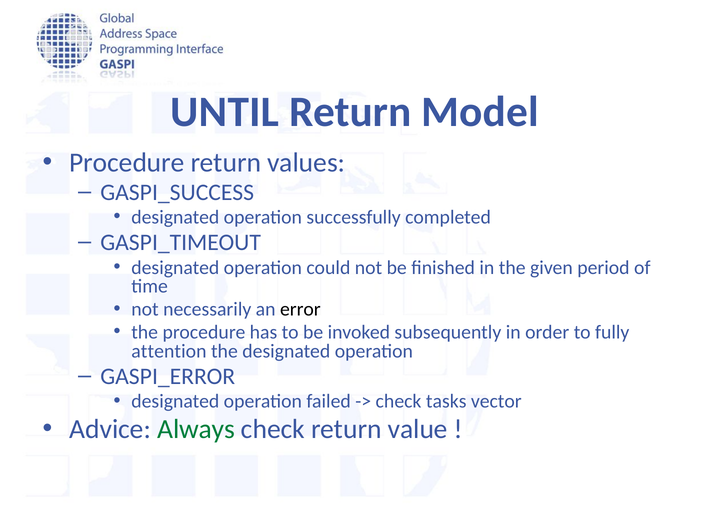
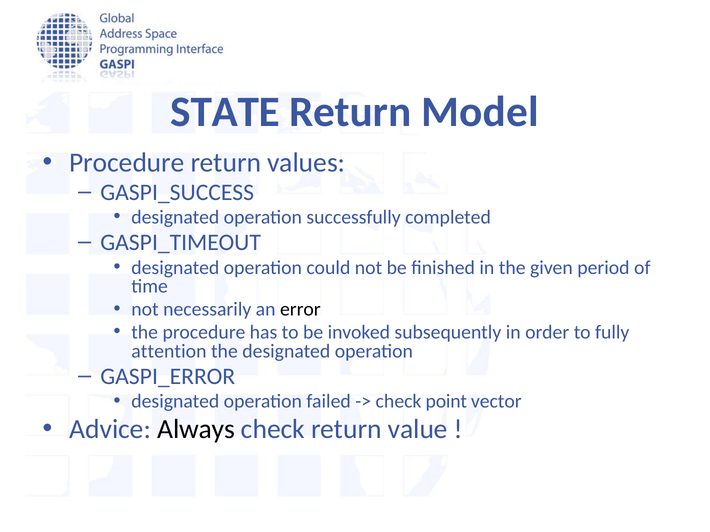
UNTIL: UNTIL -> STATE (225, 112)
tasks: tasks -> point (446, 402)
Always colour: green -> black (196, 430)
